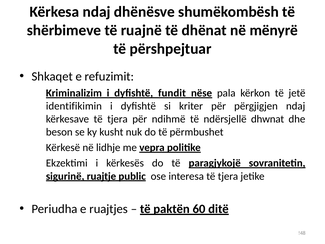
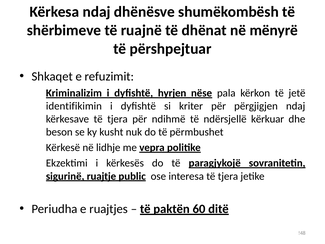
fundit: fundit -> hyrjen (172, 93)
dhwnat: dhwnat -> kërkuar (268, 119)
